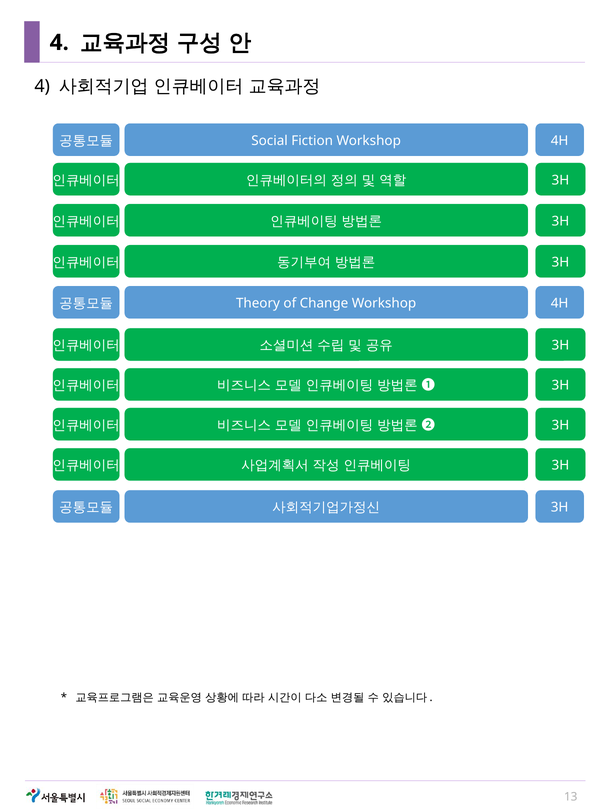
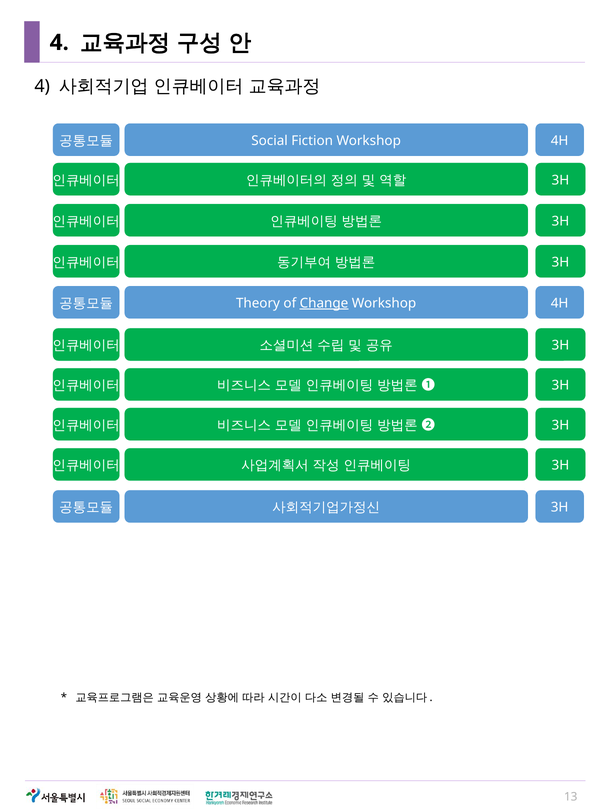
Change underline: none -> present (324, 303)
